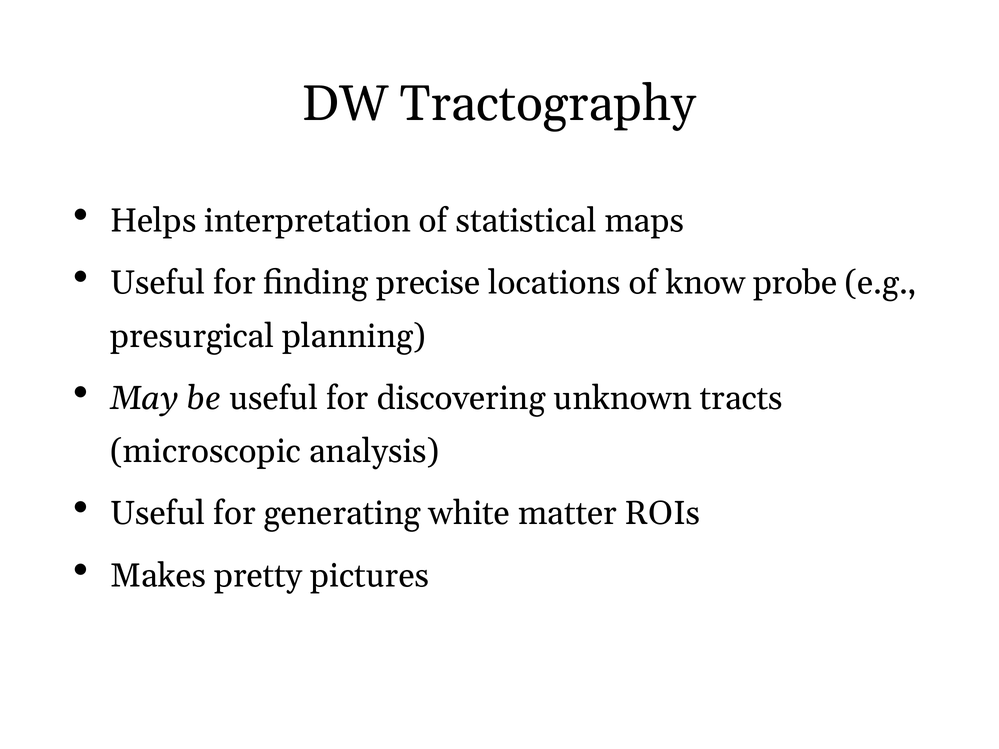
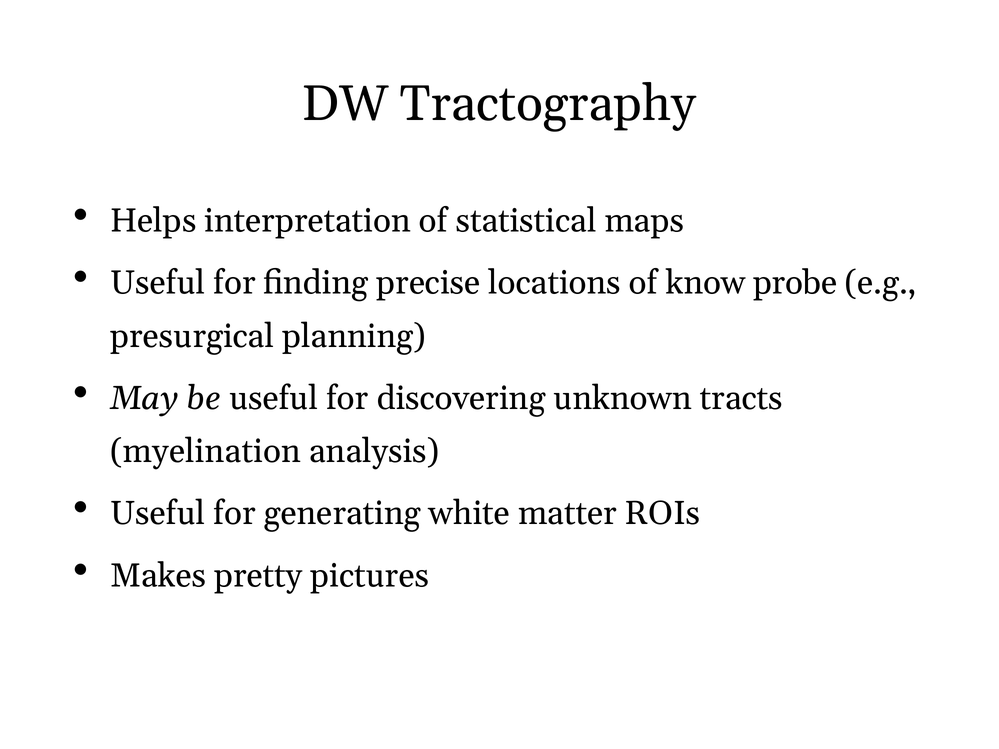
microscopic: microscopic -> myelination (206, 451)
